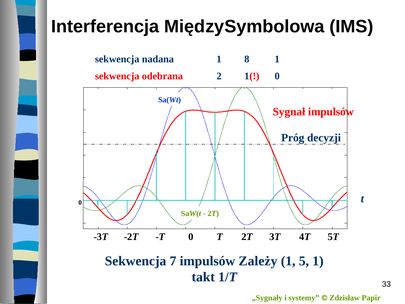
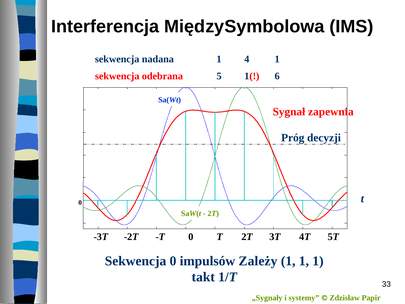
8: 8 -> 4 (247, 59)
2: 2 -> 5 (219, 76)
1( 0: 0 -> 6 (277, 76)
Sygnał impulsów: impulsów -> zapewnia (331, 112)
Sekwencja 7: 7 -> 0 (173, 261)
5: 5 -> 1 (304, 261)
